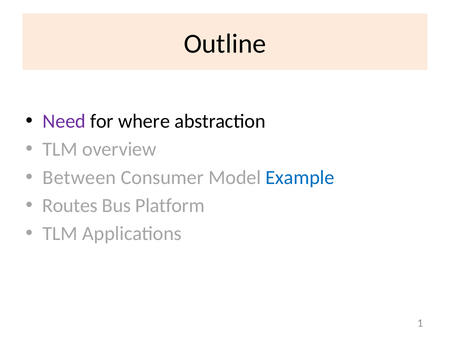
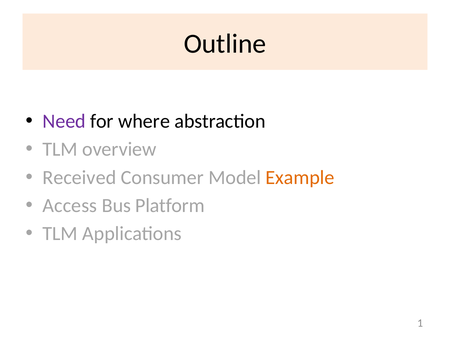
Between: Between -> Received (79, 177)
Example colour: blue -> orange (300, 177)
Routes: Routes -> Access (70, 205)
